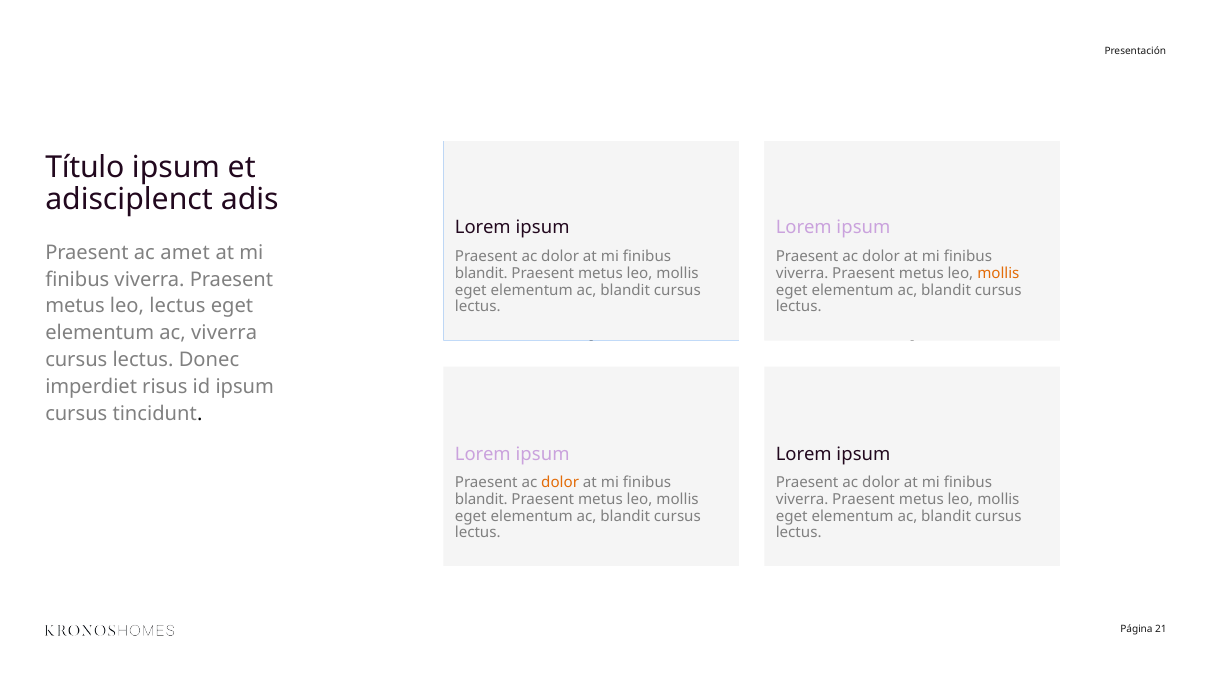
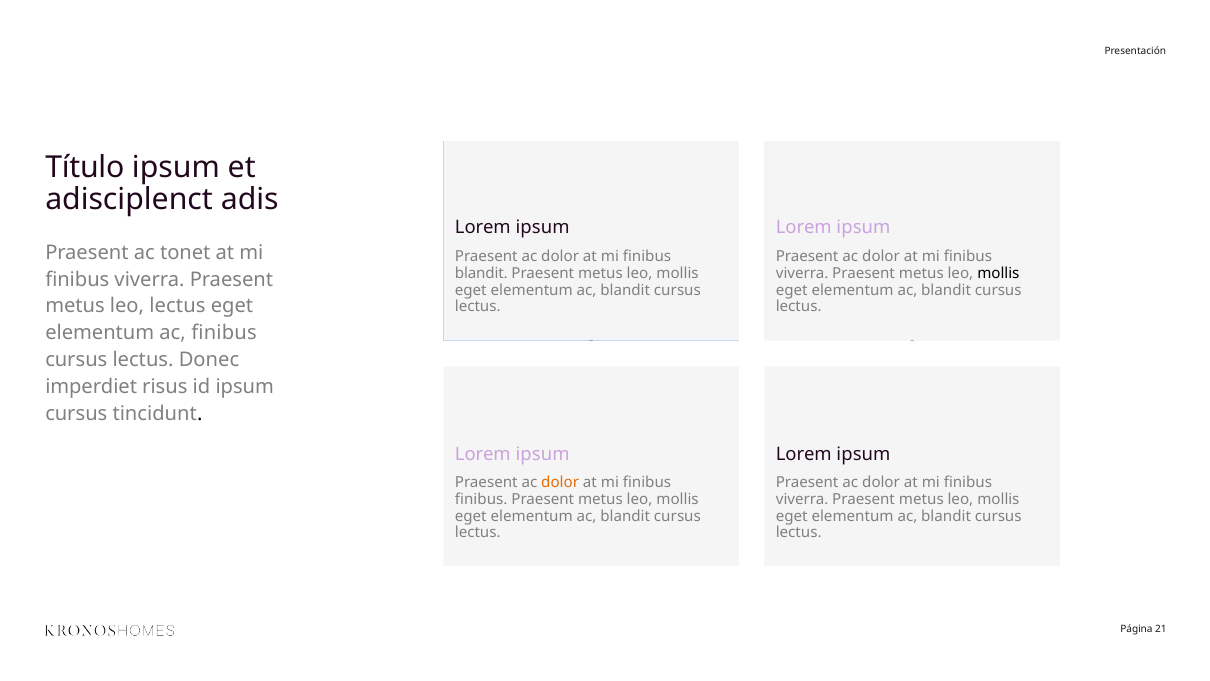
amet: amet -> tonet (185, 252)
mollis colour: orange -> black (998, 273)
ac viverra: viverra -> finibus (224, 333)
blandit: blandit -> finibus (481, 499)
